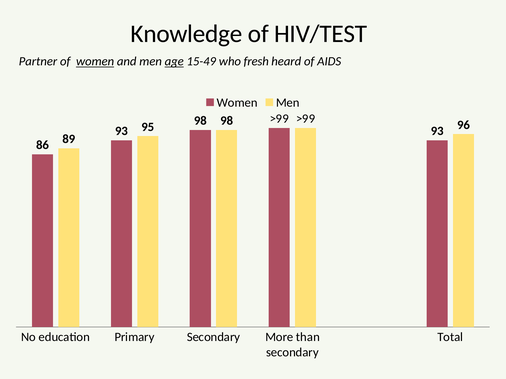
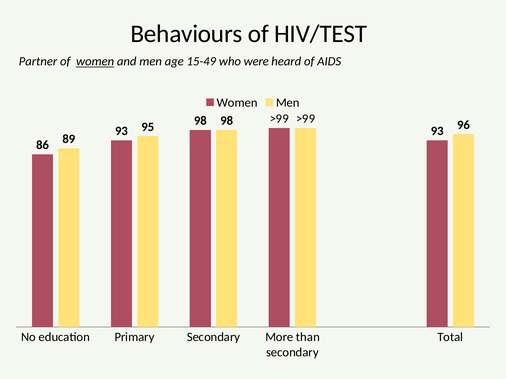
Knowledge: Knowledge -> Behaviours (186, 34)
age underline: present -> none (174, 62)
fresh: fresh -> were (256, 62)
